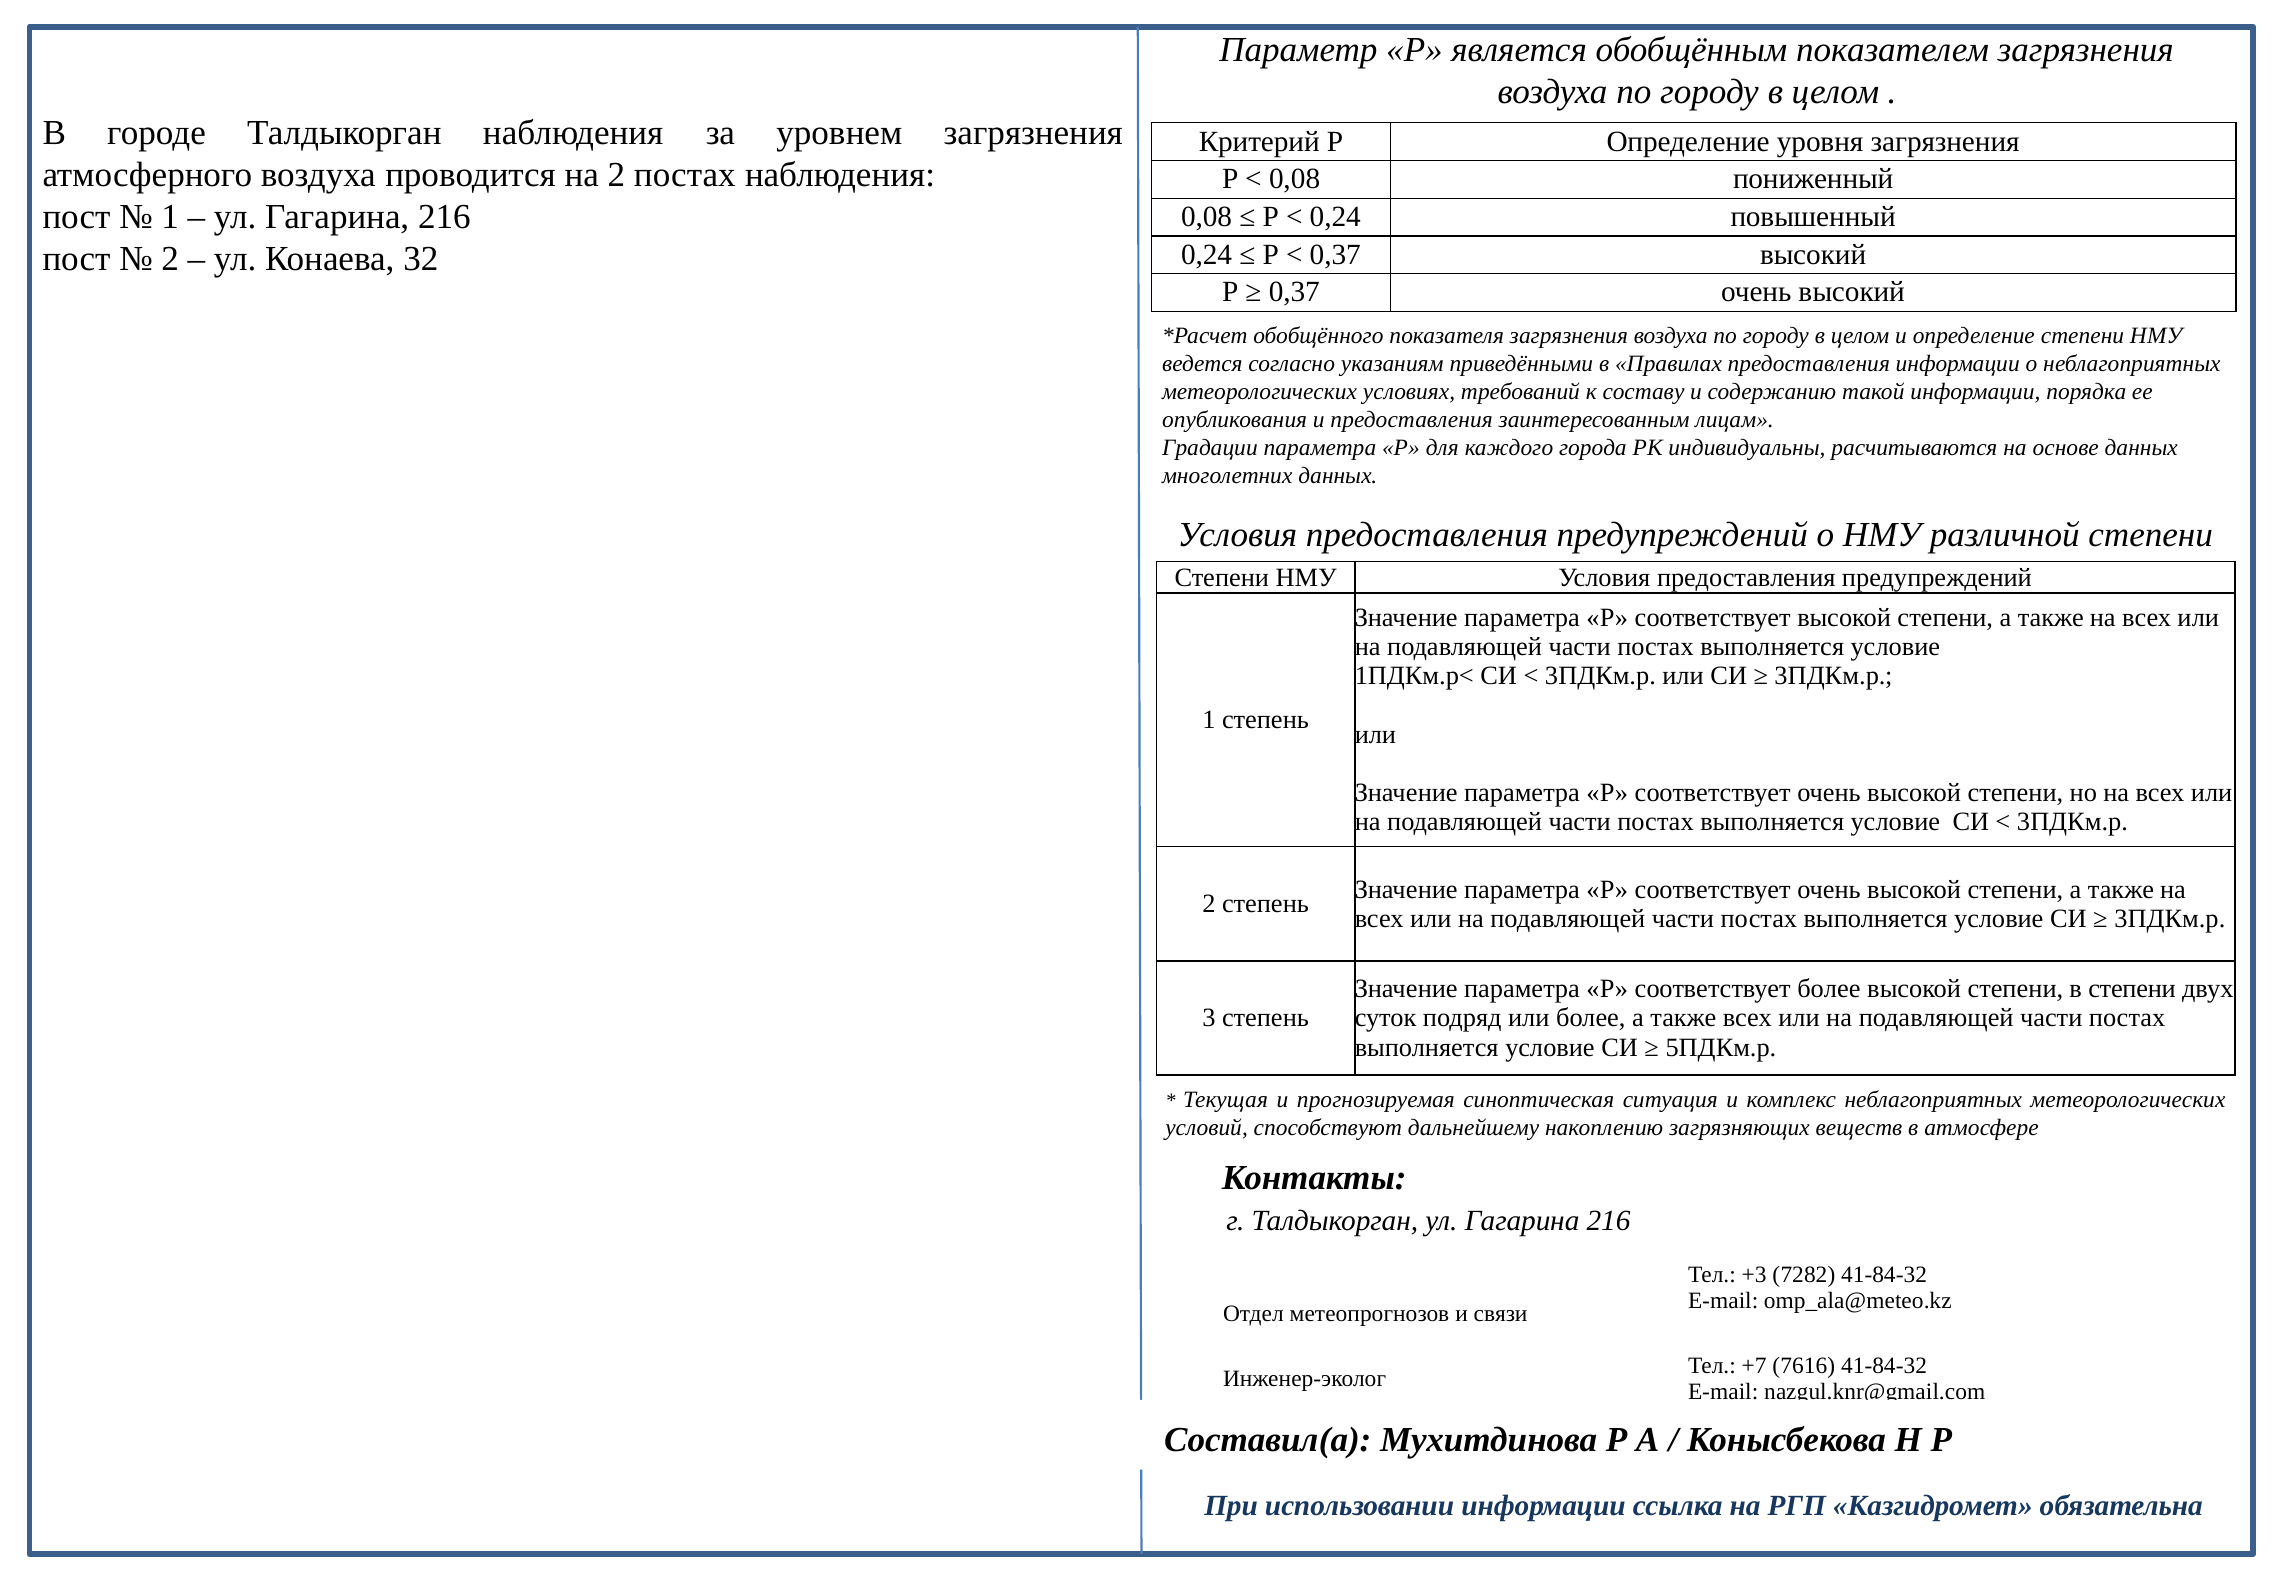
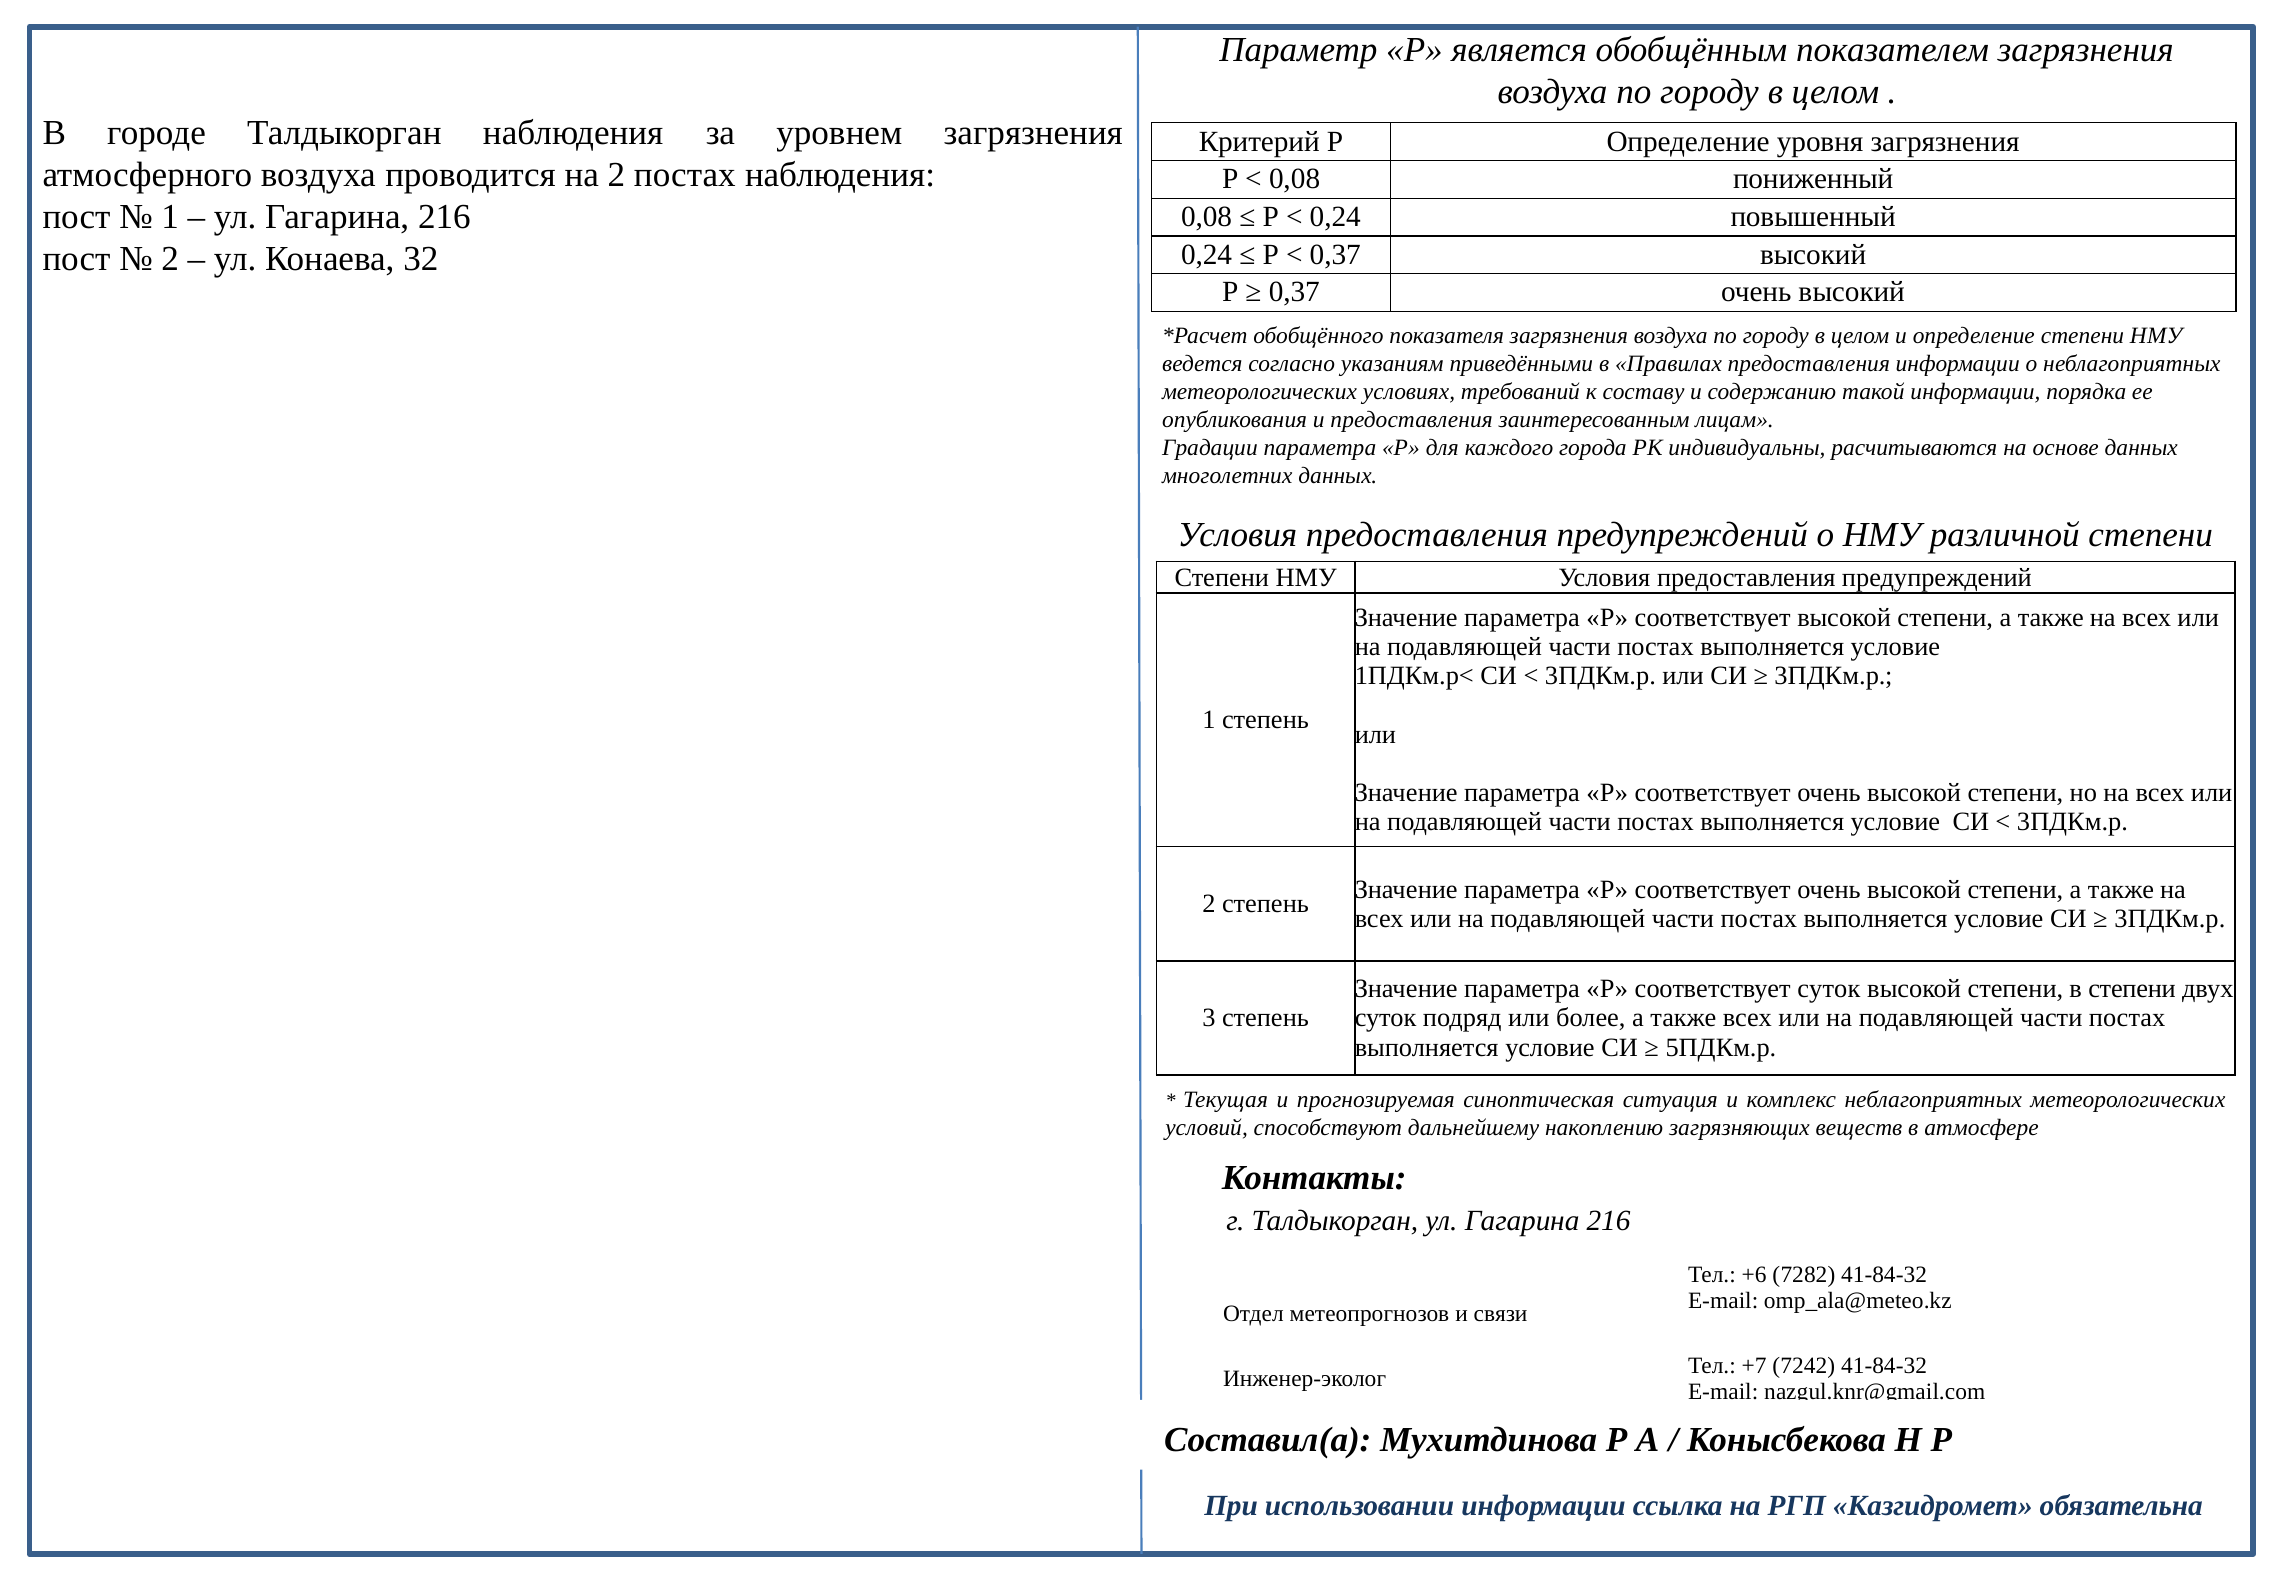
соответствует более: более -> суток (1829, 989)
+3: +3 -> +6 (1754, 1274)
7616: 7616 -> 7242 (1804, 1365)
